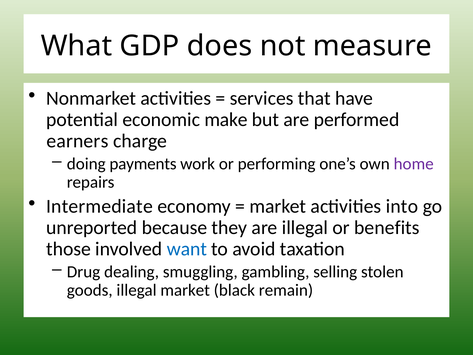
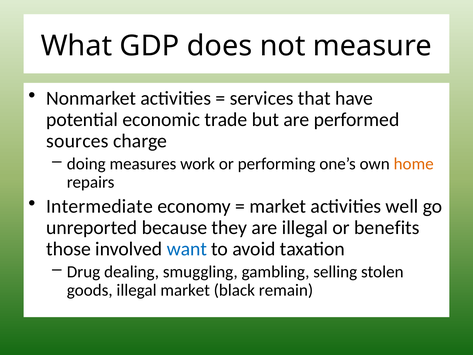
make: make -> trade (226, 120)
earners: earners -> sources (77, 141)
payments: payments -> measures (143, 164)
home colour: purple -> orange (414, 164)
into: into -> well (402, 206)
